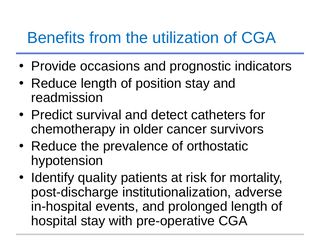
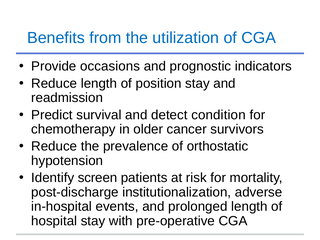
catheters: catheters -> condition (218, 115)
quality: quality -> screen (98, 178)
